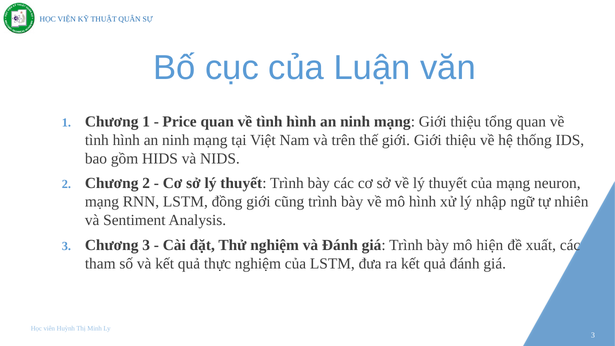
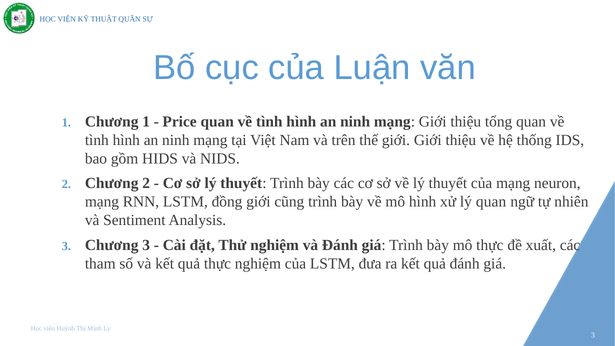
lý nhập: nhập -> quan (491, 202)
mô hiện: hiện -> thực (490, 245)
